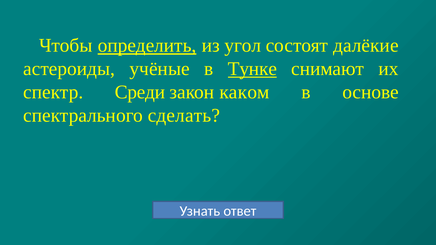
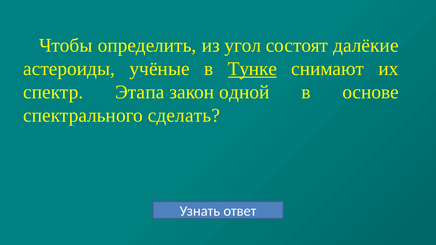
определить underline: present -> none (147, 46)
Среди: Среди -> Этапа (140, 92)
каком: каком -> одной (244, 92)
